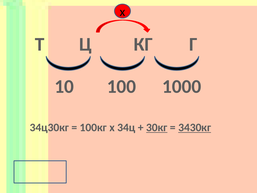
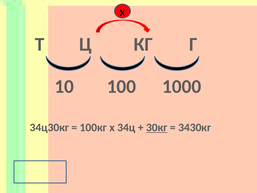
3430кг underline: present -> none (195, 127)
